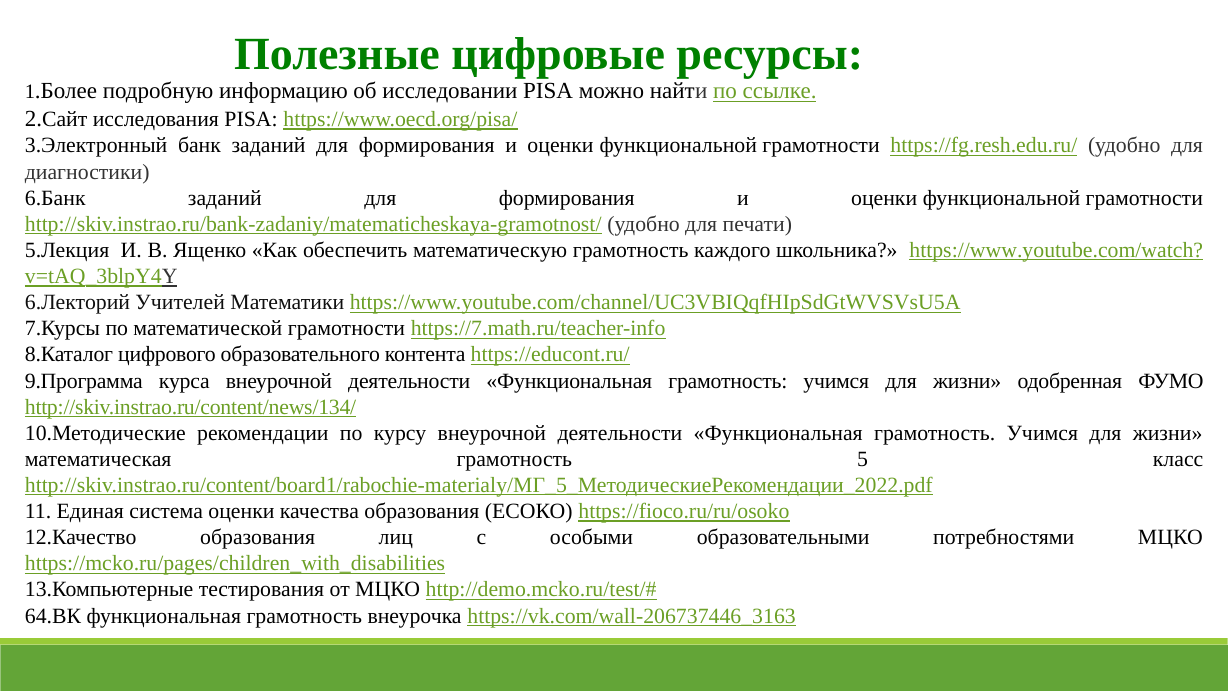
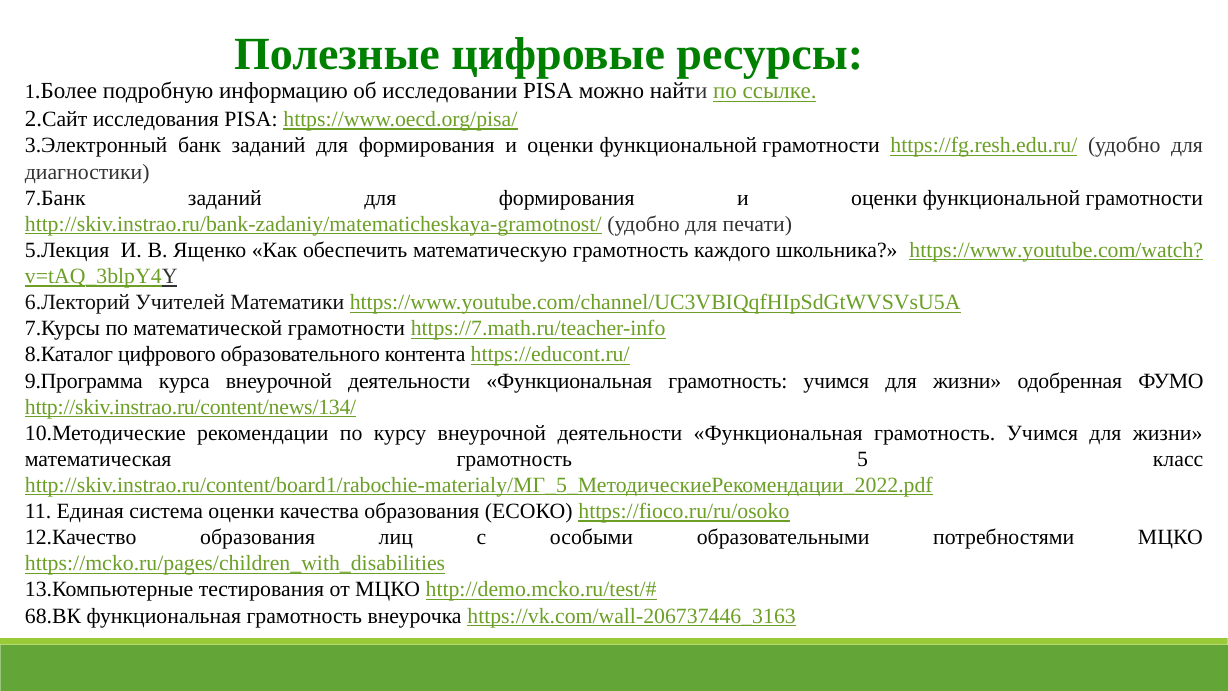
6.Банк: 6.Банк -> 7.Банк (55, 198)
64.ВК: 64.ВК -> 68.ВК (53, 616)
